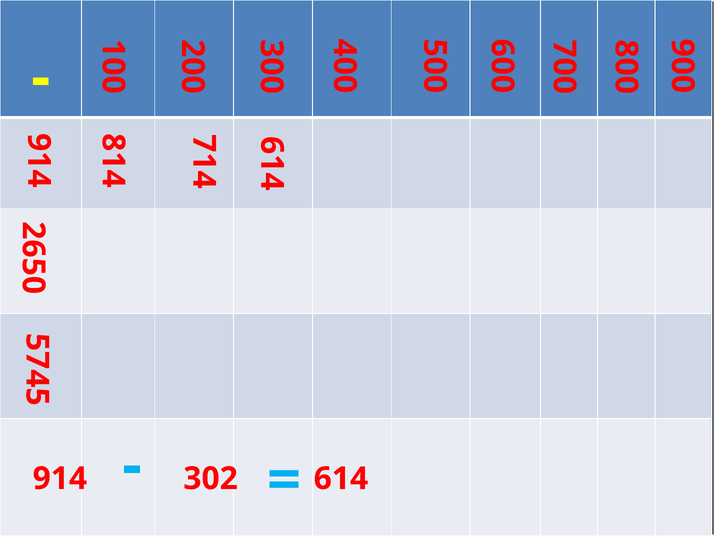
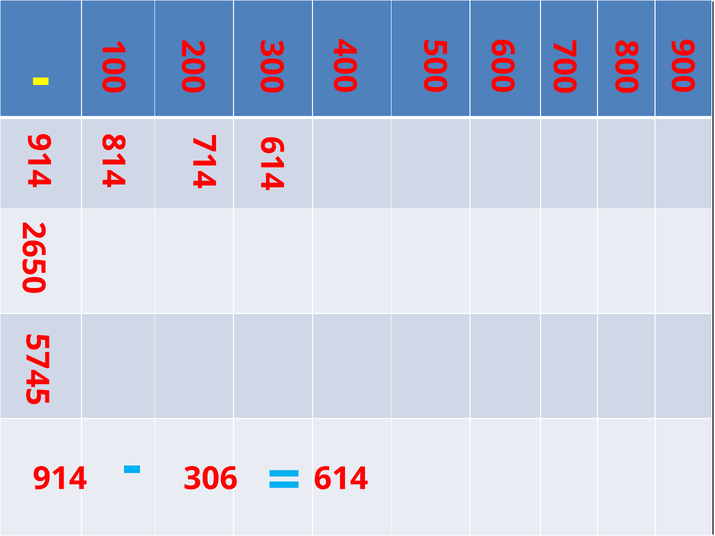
302: 302 -> 306 (211, 479)
